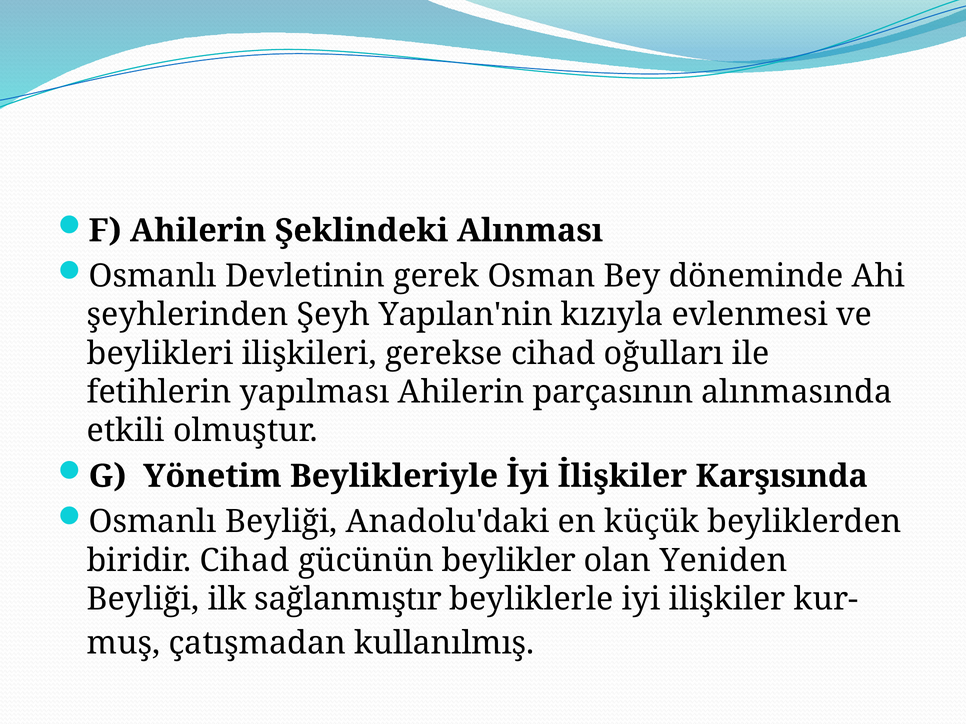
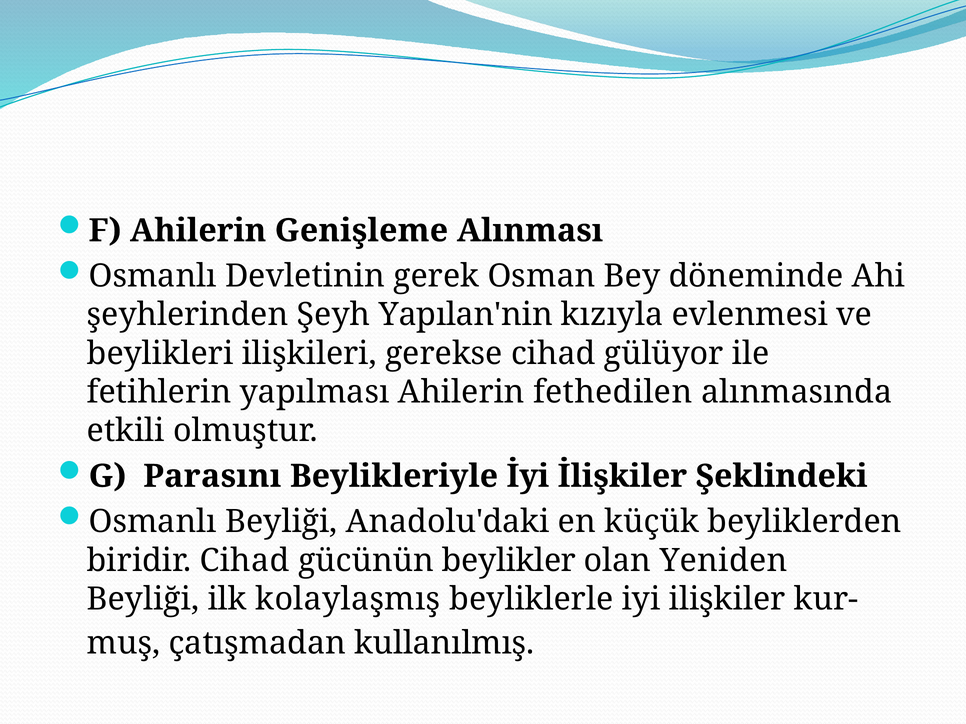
Şeklindeki: Şeklindeki -> Genişleme (361, 231)
oğulları: oğulları -> gülüyor (664, 354)
parçasının: parçasının -> fethedilen (613, 392)
Yönetim: Yönetim -> Parasını (212, 477)
Karşısında: Karşısında -> Şeklindeki (782, 477)
sağlanmıştır: sağlanmıştır -> kolaylaşmış (348, 599)
